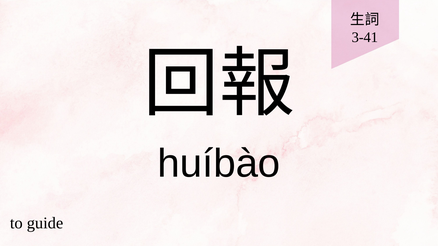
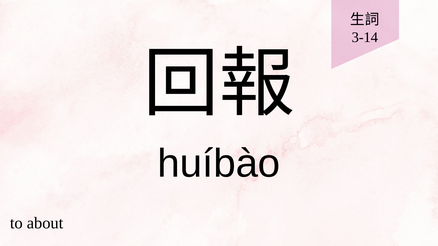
3-41: 3-41 -> 3-14 (365, 37)
guide: guide -> about (45, 223)
